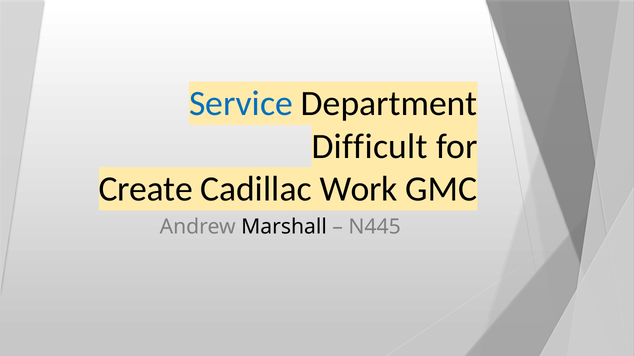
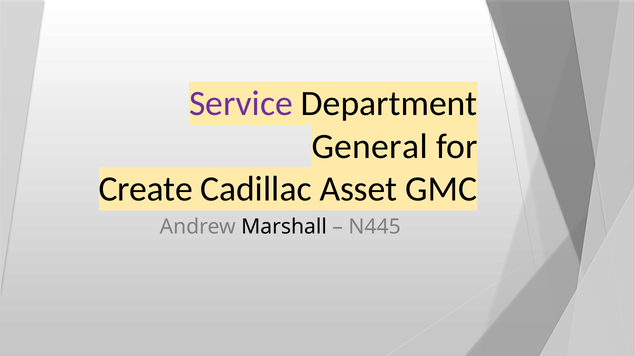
Service colour: blue -> purple (241, 104)
Difficult: Difficult -> General (370, 147)
Work: Work -> Asset (358, 189)
